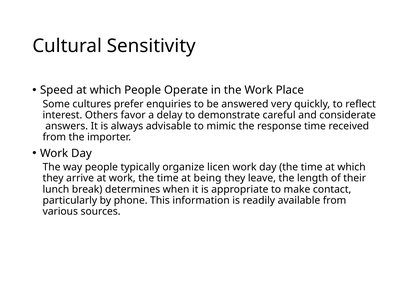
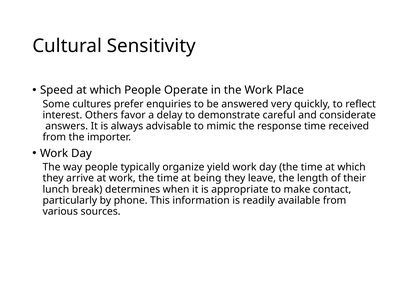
licen: licen -> yield (219, 167)
